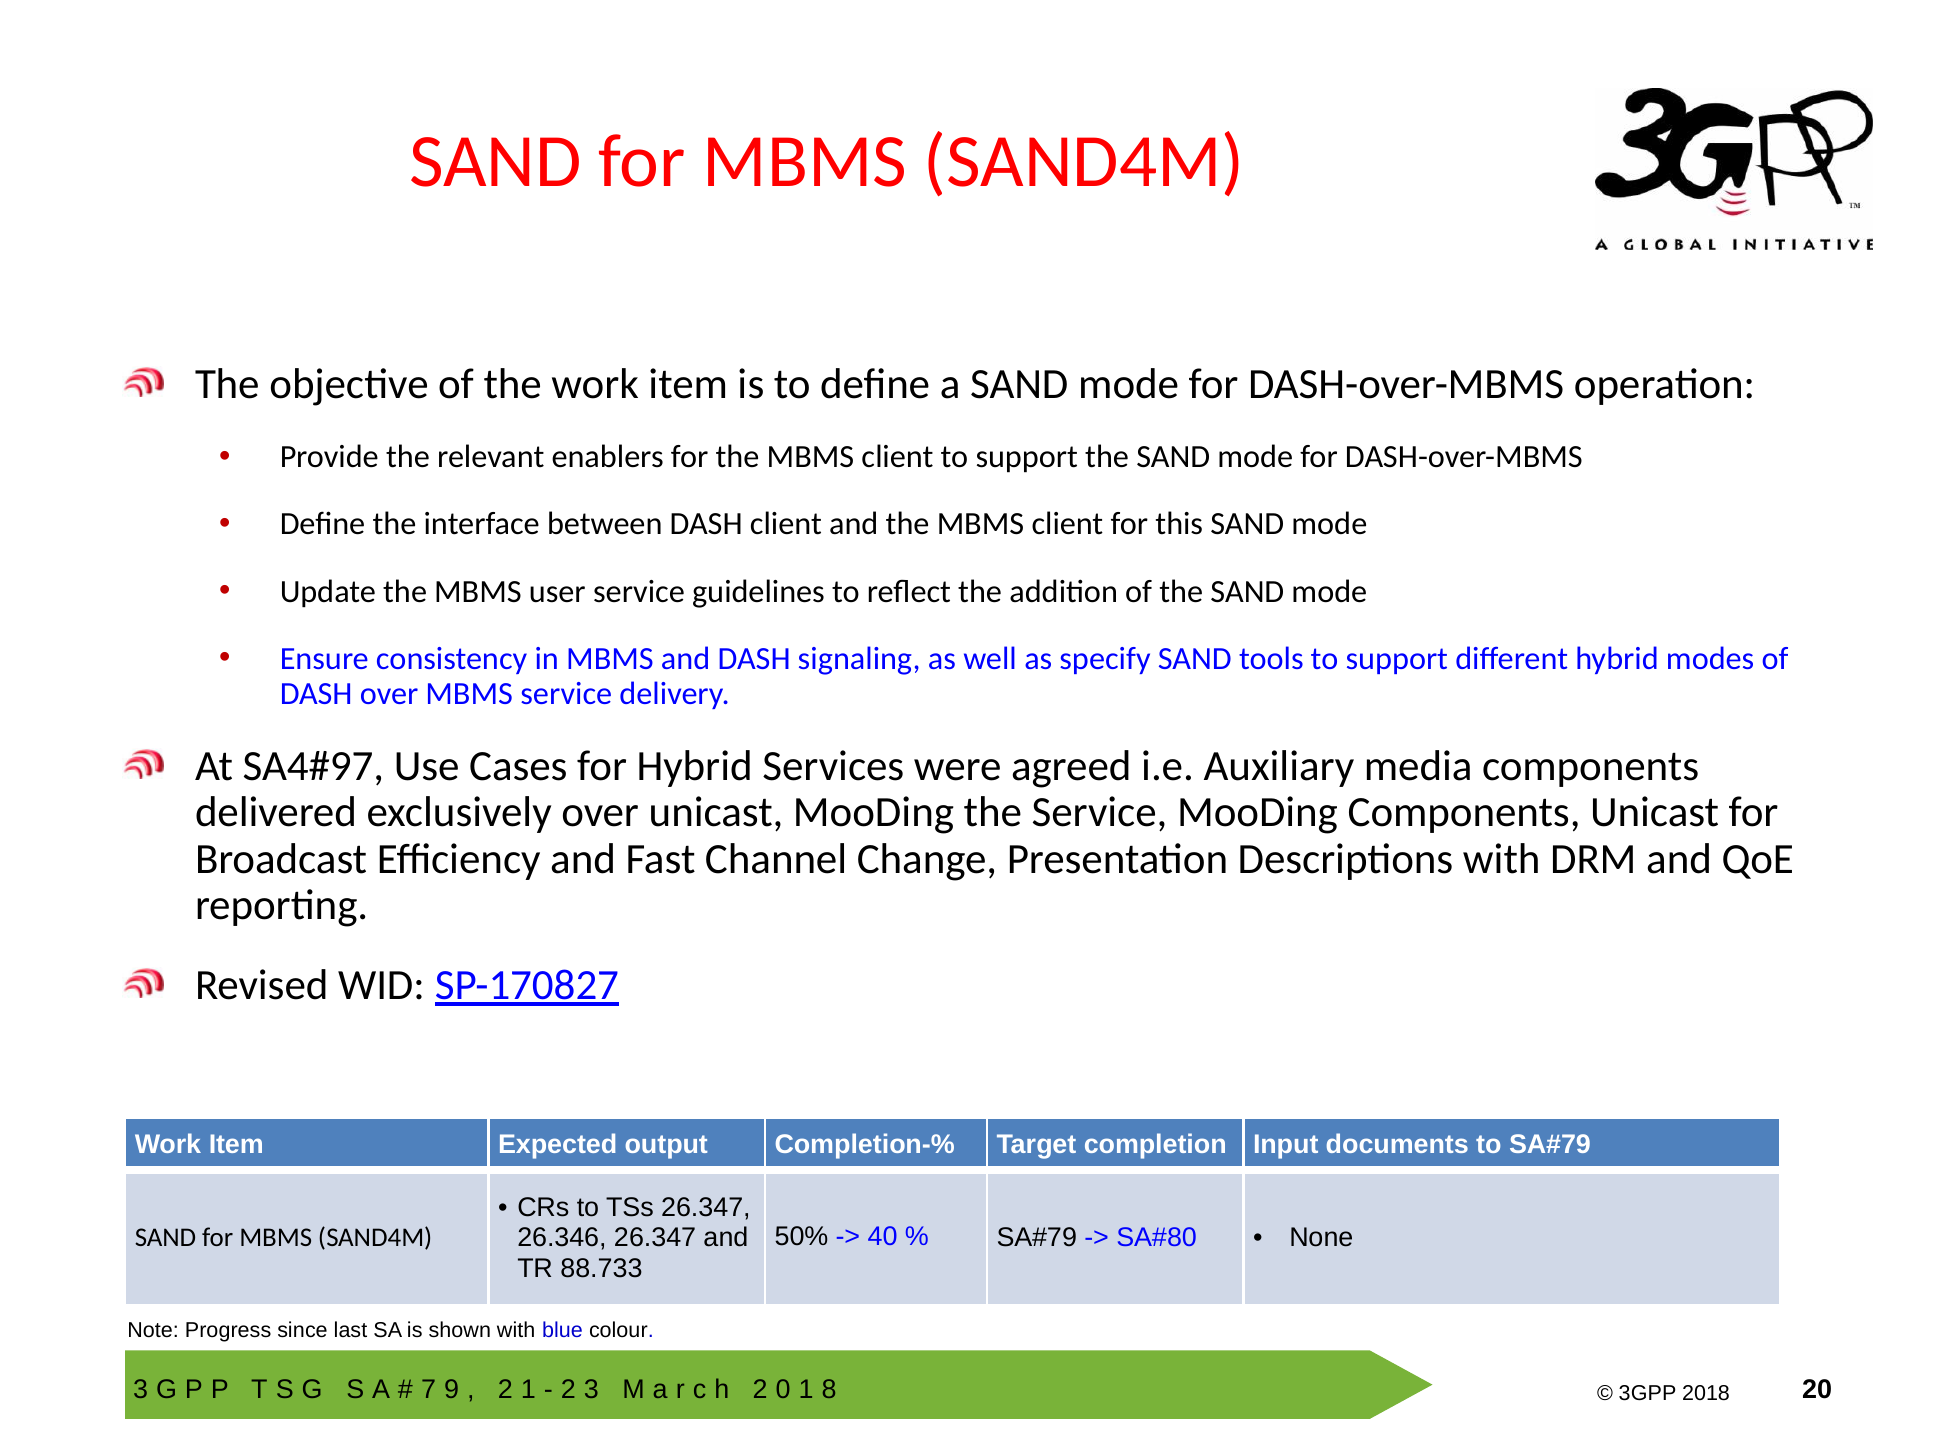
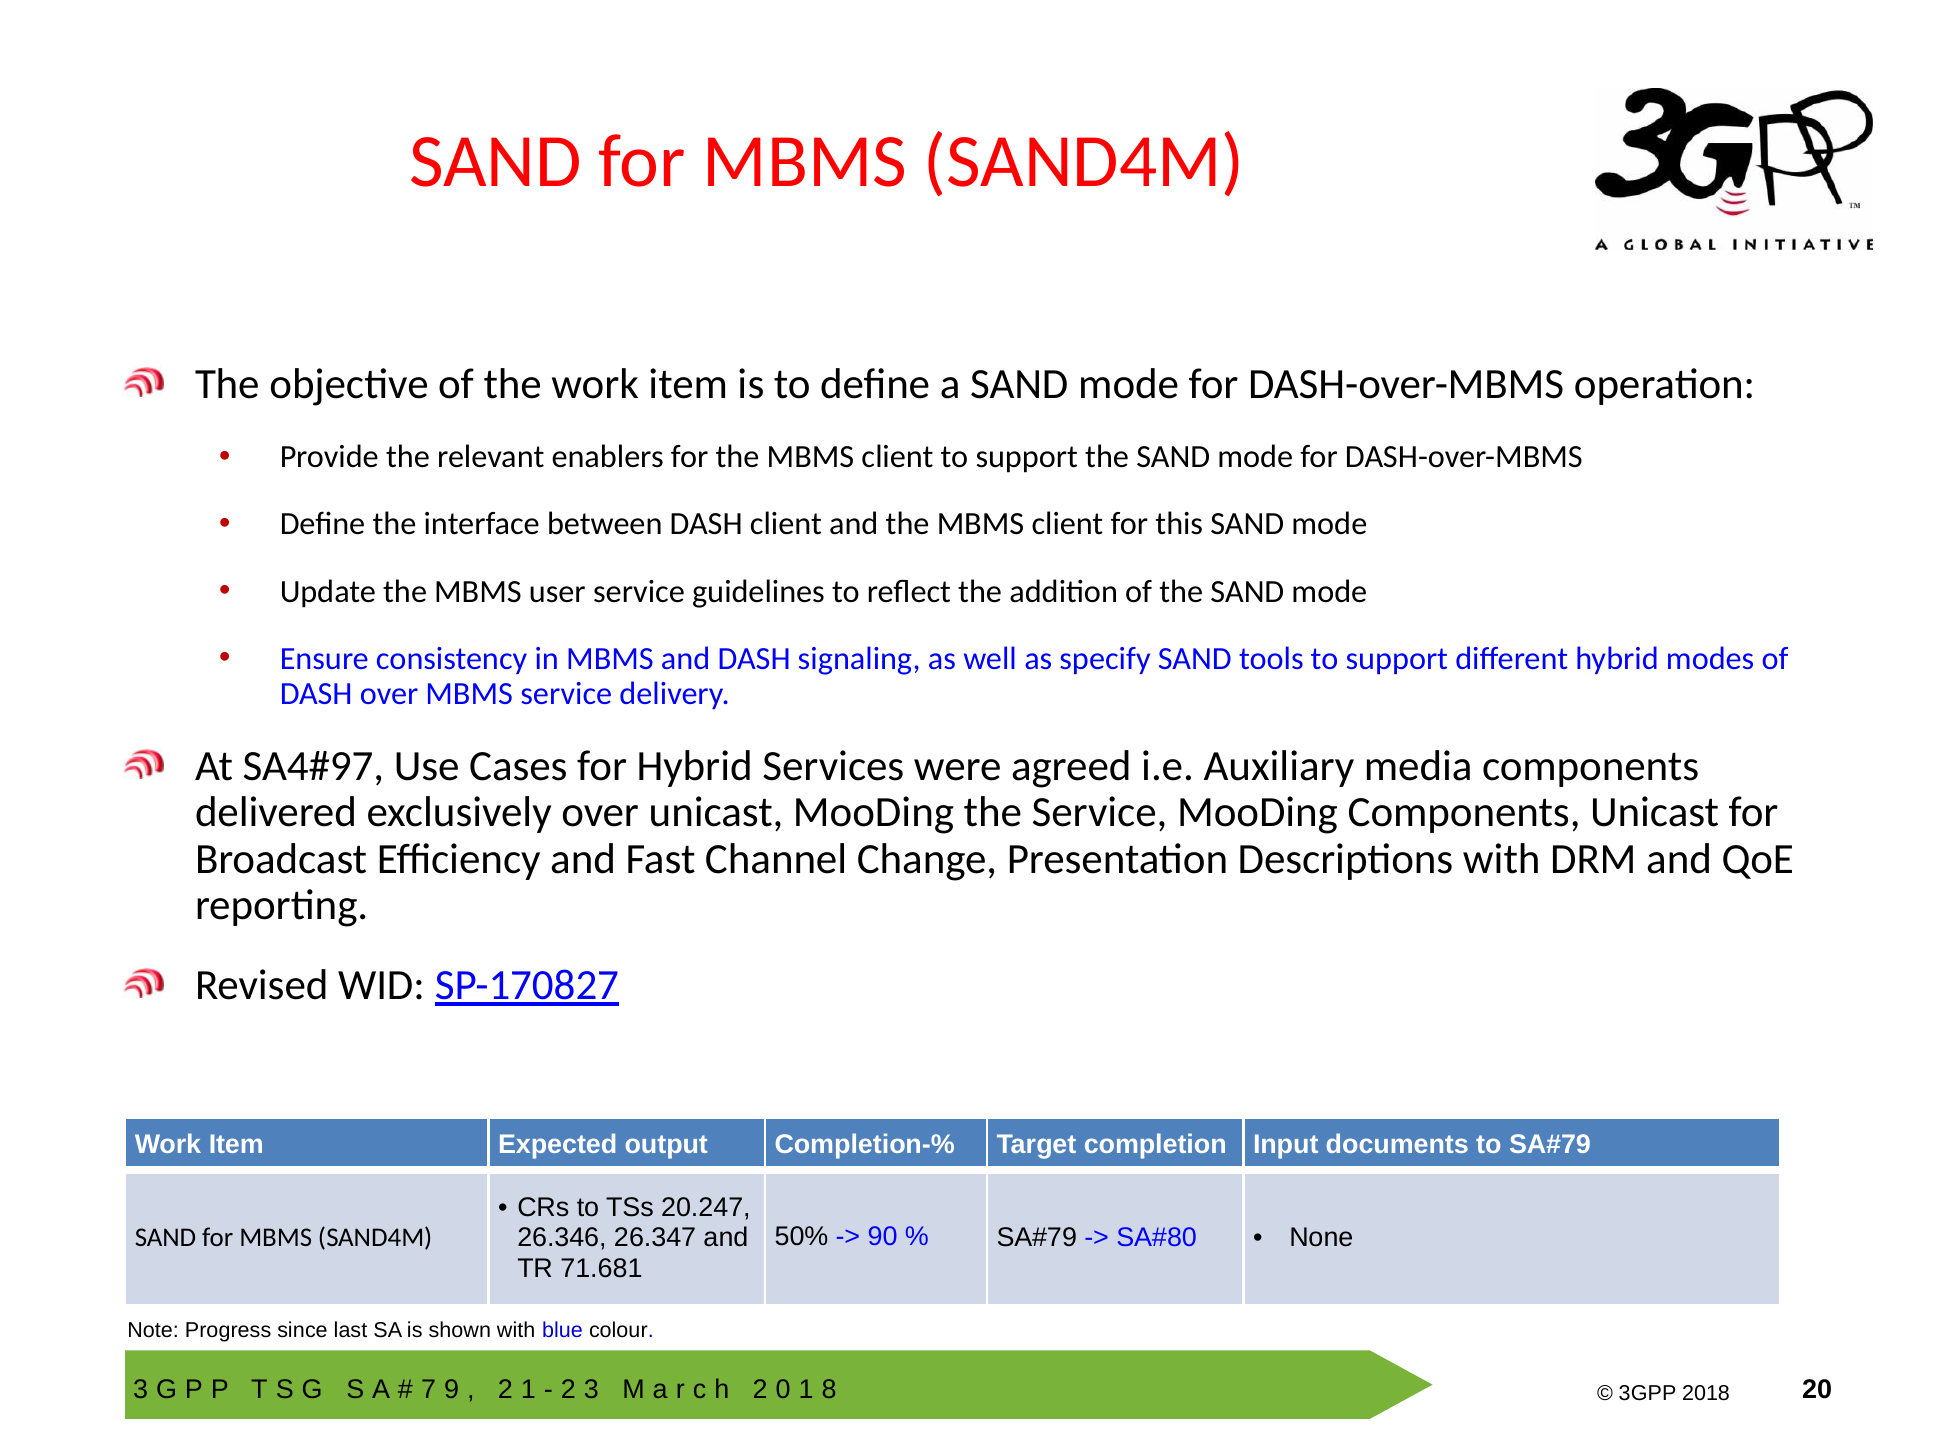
TSs 26.347: 26.347 -> 20.247 (706, 1208)
40: 40 -> 90 (883, 1237)
88.733: 88.733 -> 71.681 (601, 1269)
